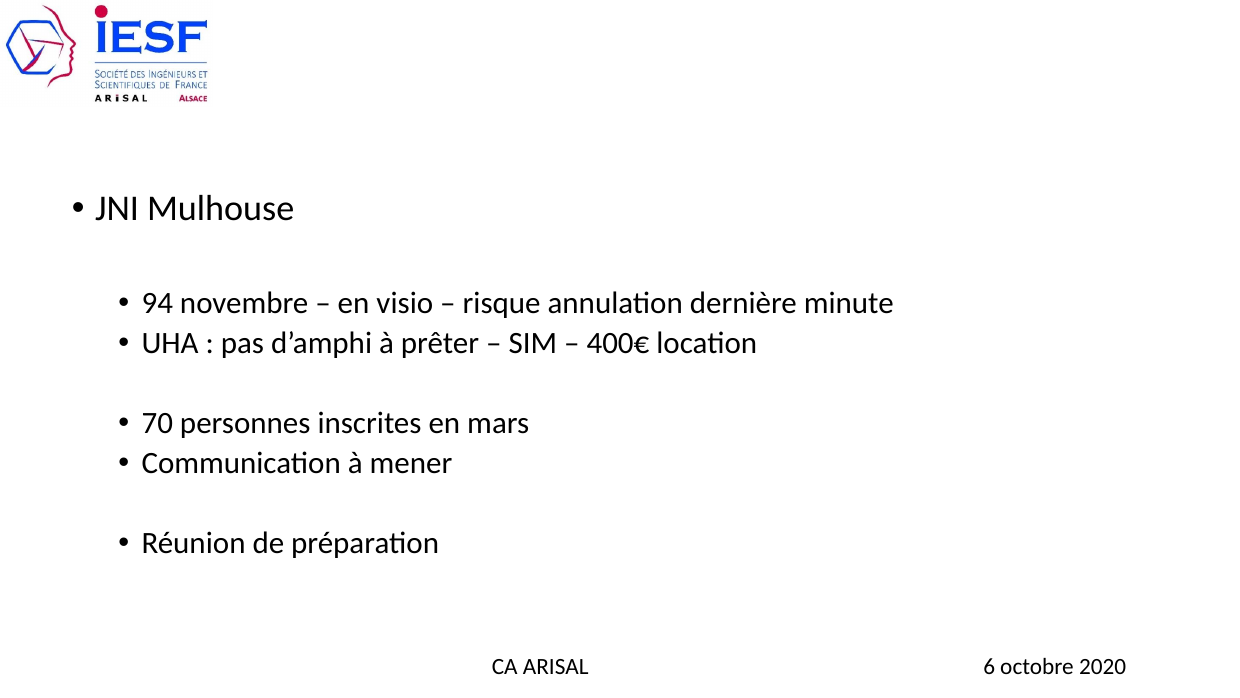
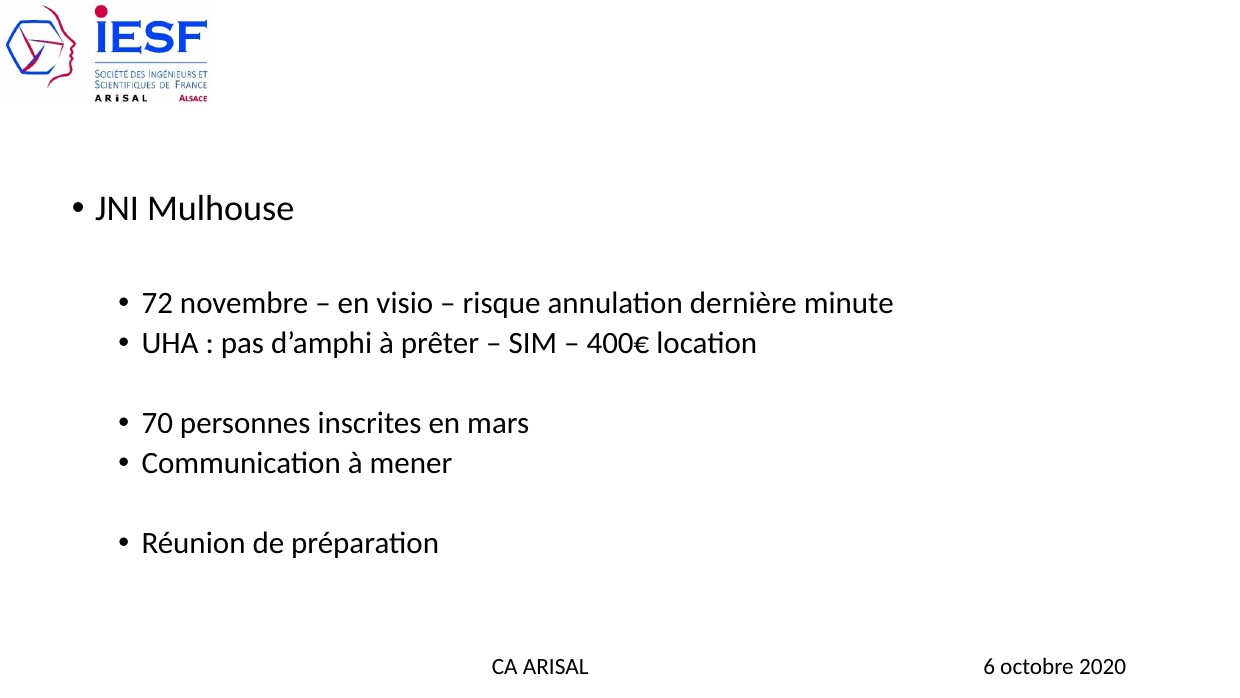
94: 94 -> 72 (157, 303)
